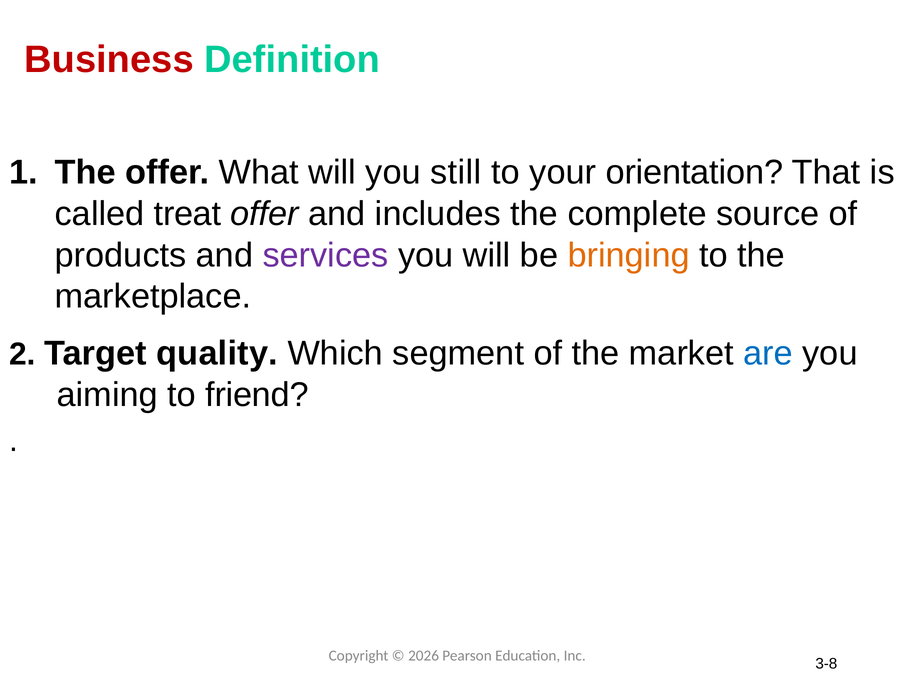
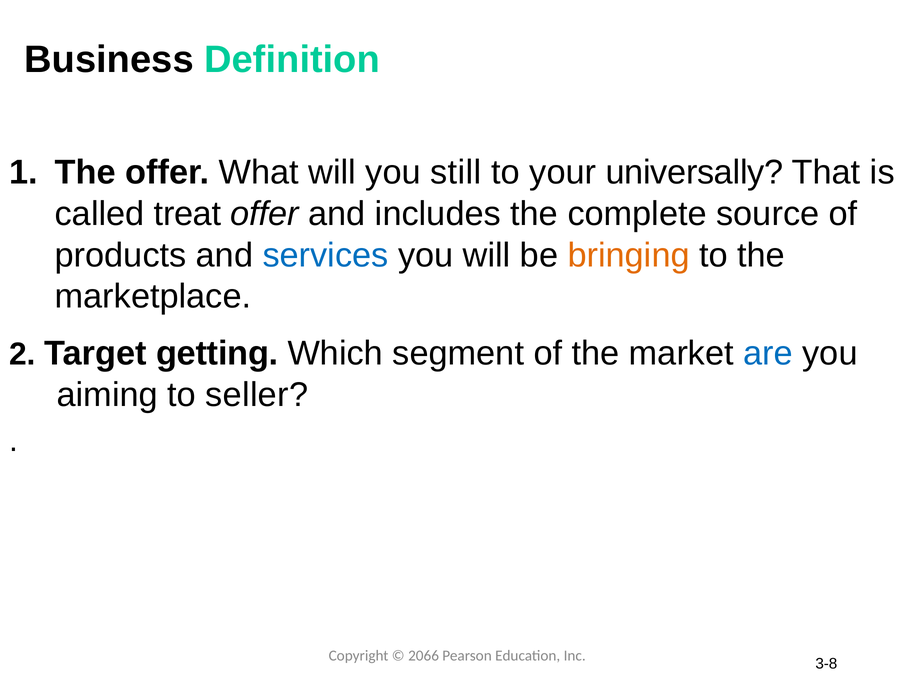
Business colour: red -> black (109, 60)
orientation: orientation -> universally (694, 172)
services colour: purple -> blue (326, 255)
quality: quality -> getting (217, 353)
friend: friend -> seller (257, 394)
2026: 2026 -> 2066 (424, 655)
